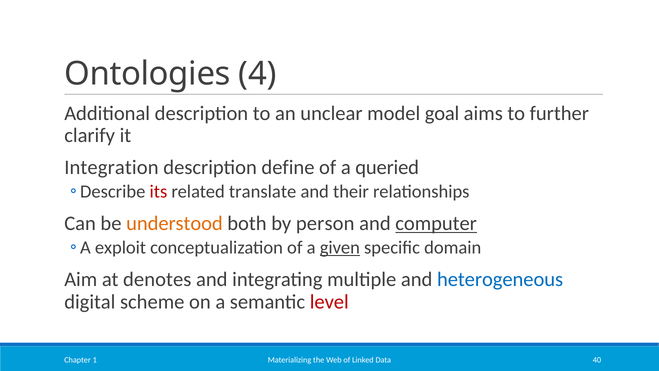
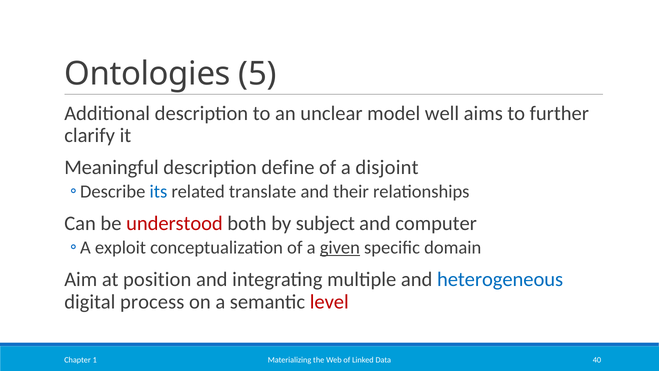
4: 4 -> 5 (257, 74)
goal: goal -> well (442, 113)
Integration: Integration -> Meaningful (112, 167)
queried: queried -> disjoint (387, 167)
its colour: red -> blue (158, 191)
understood colour: orange -> red (174, 223)
person: person -> subject (325, 223)
computer underline: present -> none (436, 223)
denotes: denotes -> position (157, 279)
scheme: scheme -> process (152, 302)
